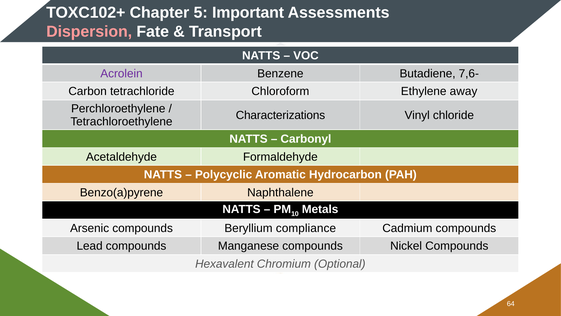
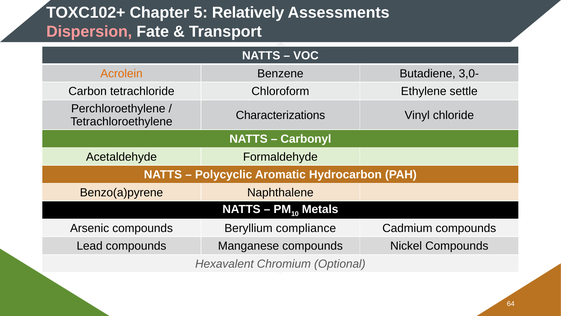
Important: Important -> Relatively (248, 13)
Acrolein colour: purple -> orange (121, 73)
7,6-: 7,6- -> 3,0- (469, 73)
away: away -> settle (464, 91)
